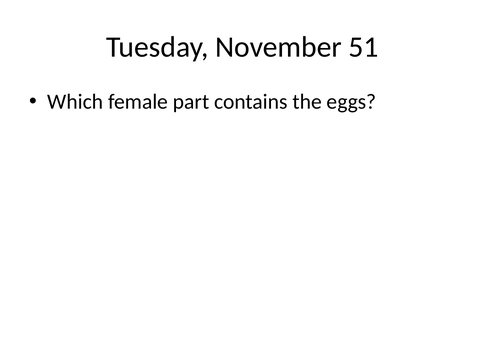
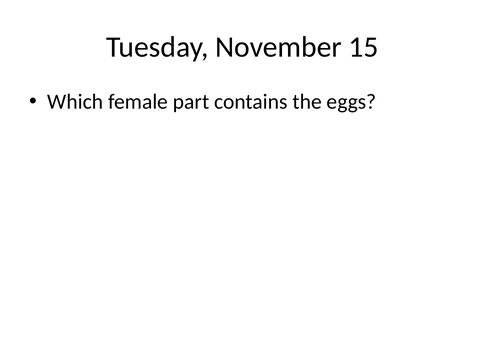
51: 51 -> 15 (364, 47)
